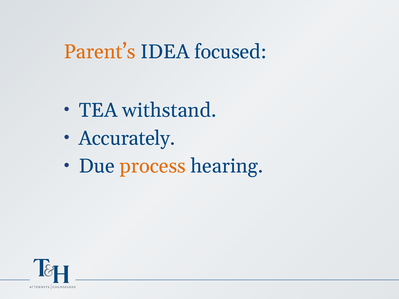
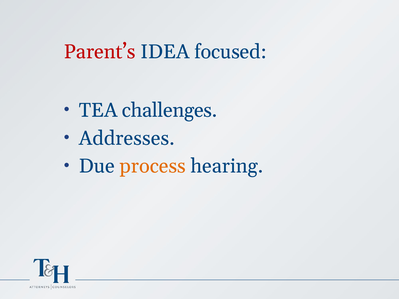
Parent’s colour: orange -> red (100, 52)
withstand: withstand -> challenges (170, 110)
Accurately: Accurately -> Addresses (127, 138)
